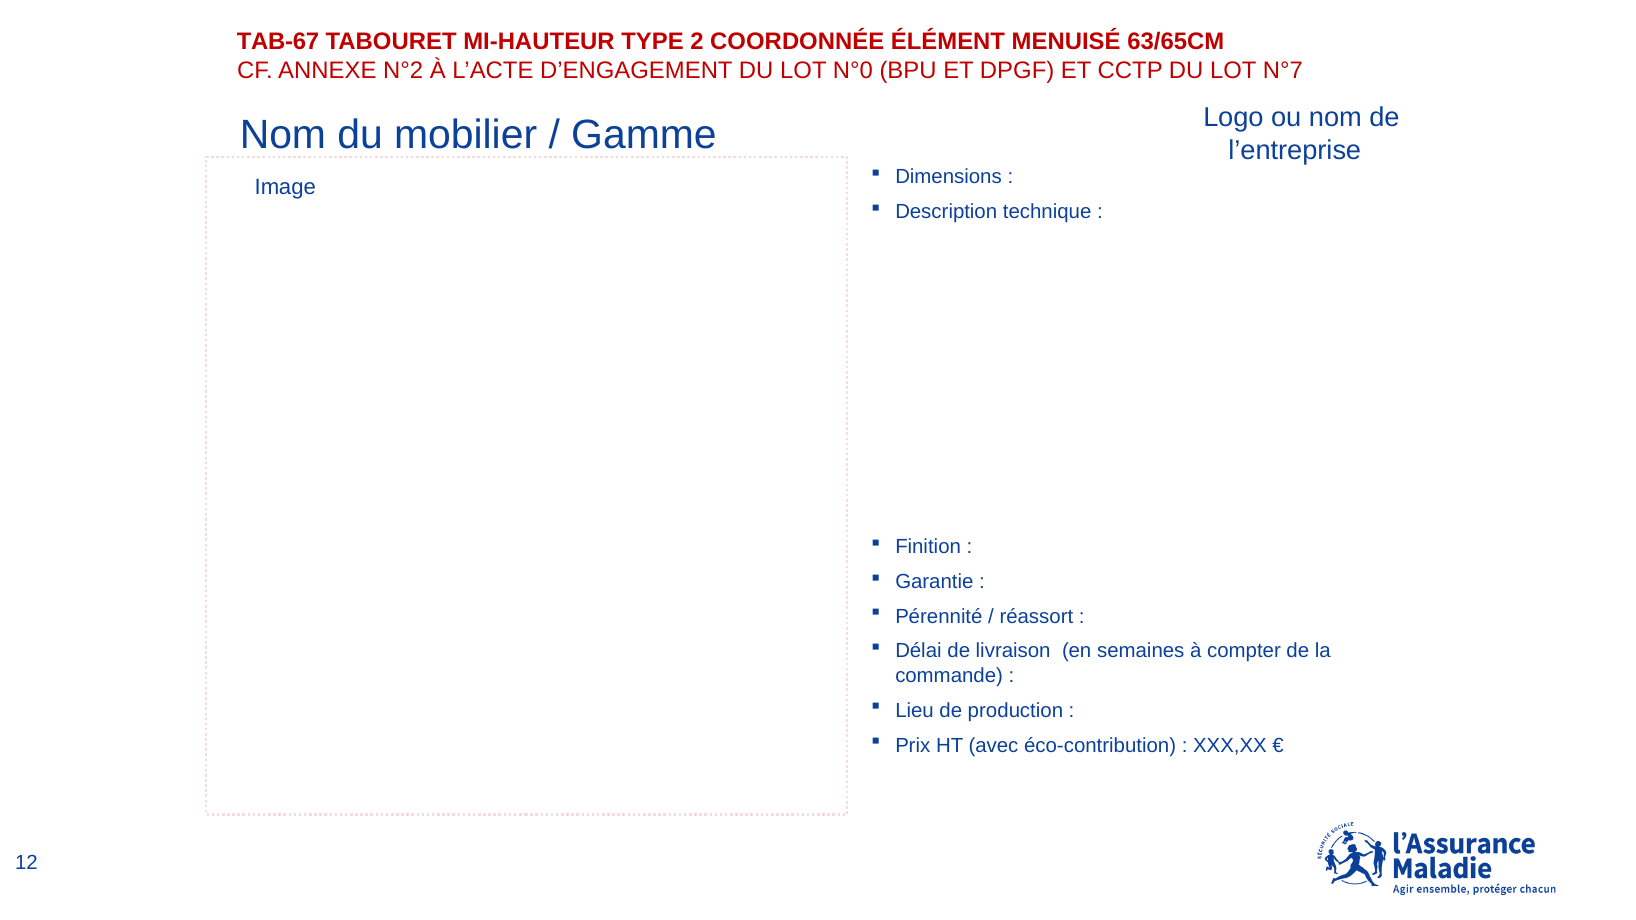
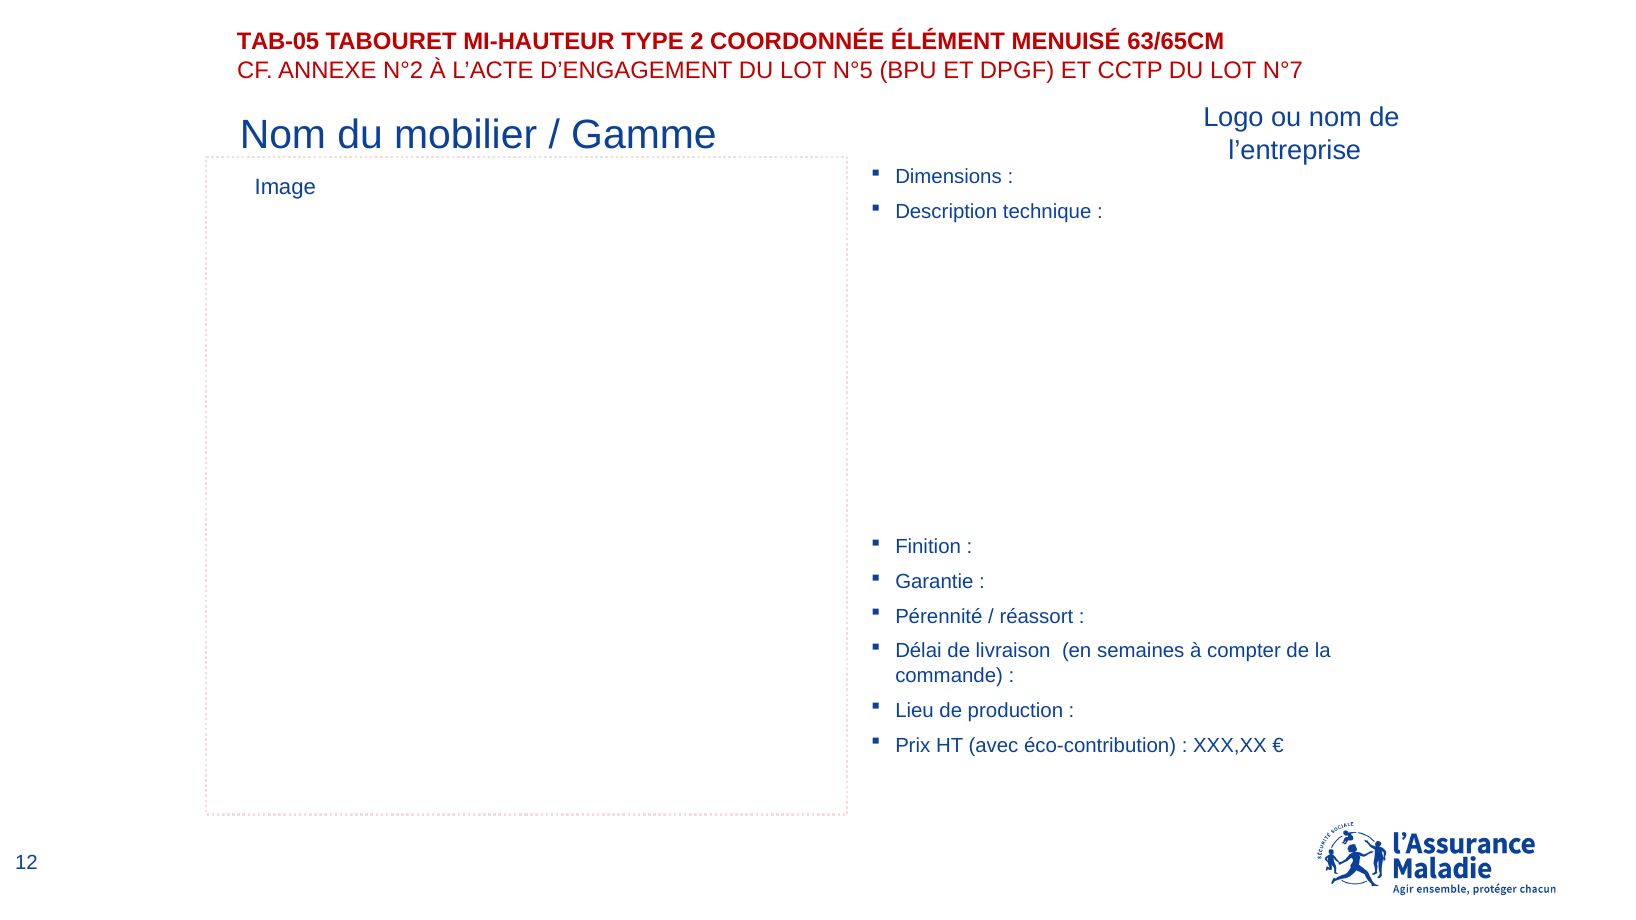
TAB-67: TAB-67 -> TAB-05 (278, 42)
N°0: N°0 -> N°5 (853, 70)
